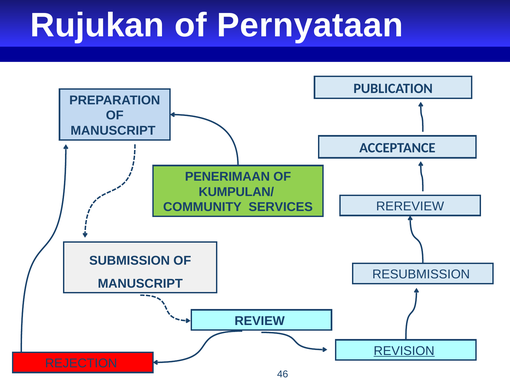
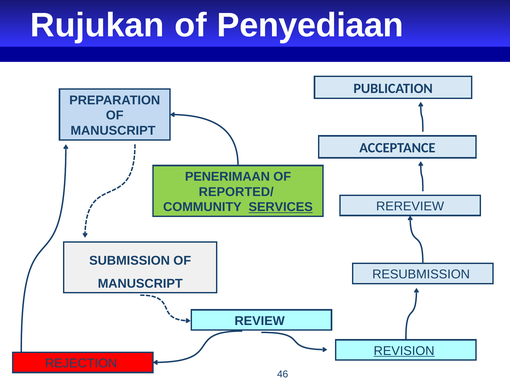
Pernyataan: Pernyataan -> Penyediaan (310, 25)
KUMPULAN/: KUMPULAN/ -> REPORTED/ (236, 192)
SERVICES underline: none -> present (281, 207)
